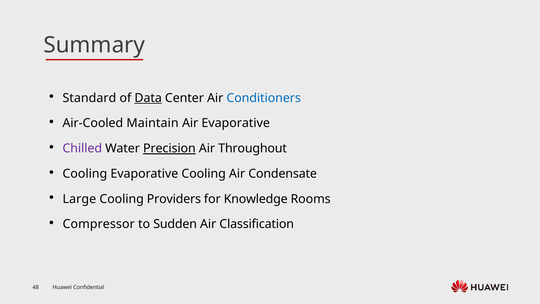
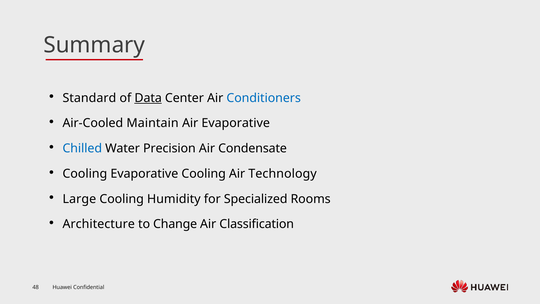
Chilled colour: purple -> blue (82, 148)
Precision underline: present -> none (169, 148)
Throughout: Throughout -> Condensate (253, 148)
Condensate: Condensate -> Technology (283, 174)
Providers: Providers -> Humidity (174, 199)
Knowledge: Knowledge -> Specialized (256, 199)
Compressor: Compressor -> Architecture (99, 224)
Sudden: Sudden -> Change (175, 224)
